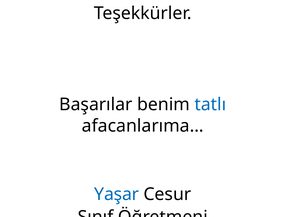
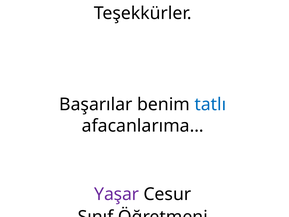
Yaşar colour: blue -> purple (117, 194)
